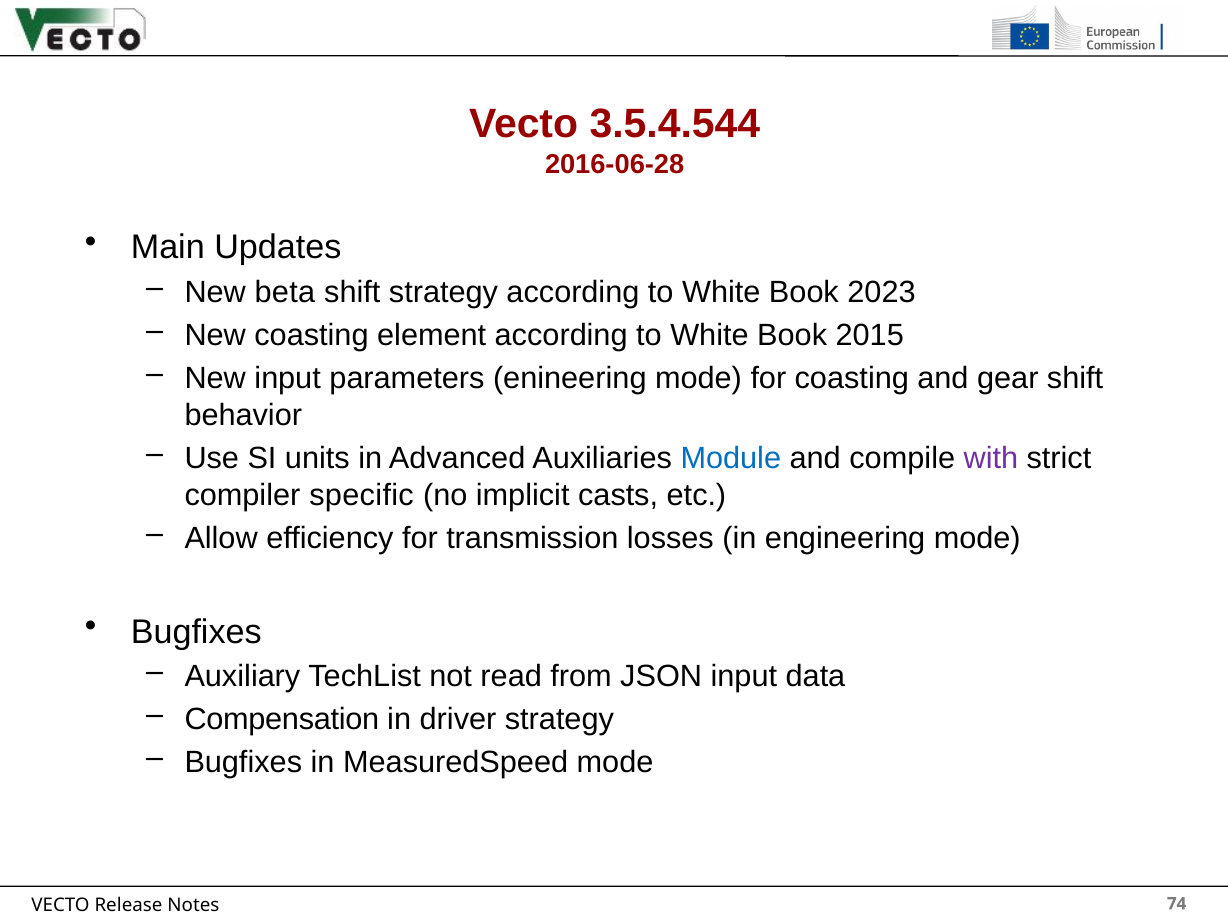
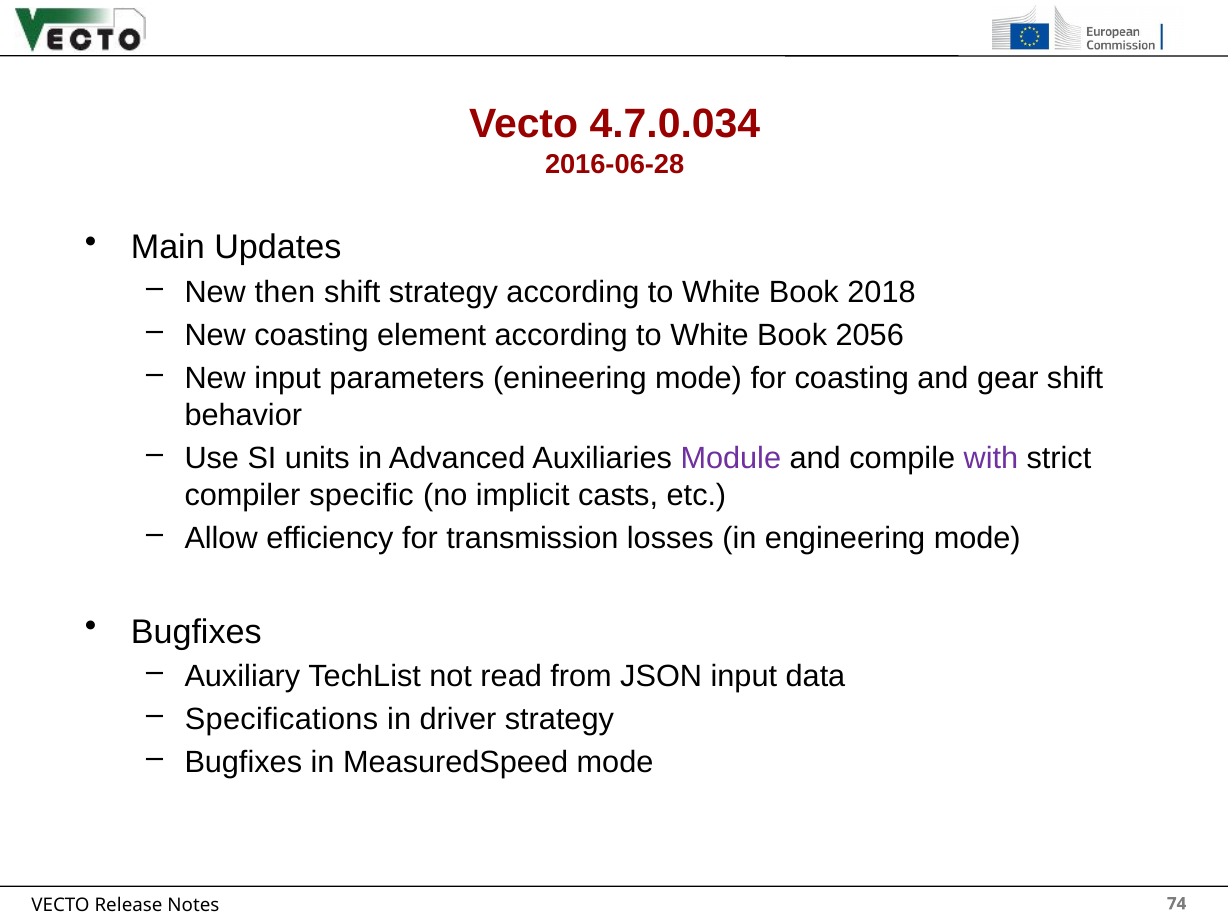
3.5.4.544: 3.5.4.544 -> 4.7.0.034 (675, 124)
beta: beta -> then (285, 293)
2023: 2023 -> 2018 (882, 293)
2015: 2015 -> 2056 (870, 335)
Module colour: blue -> purple (731, 458)
Compensation: Compensation -> Specifications (282, 720)
